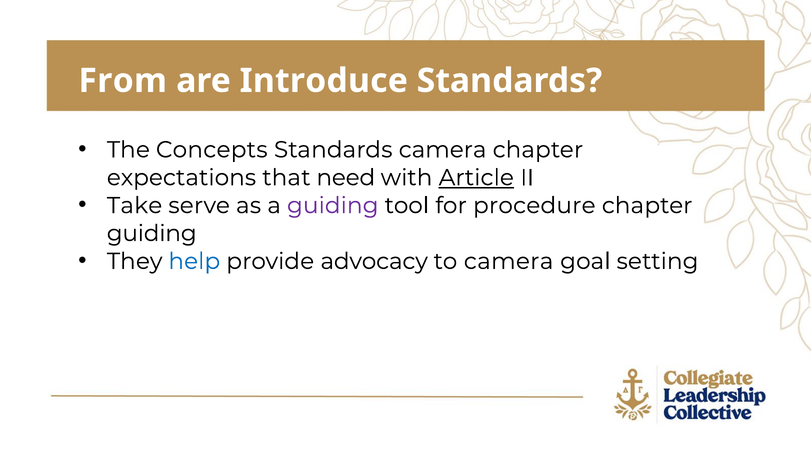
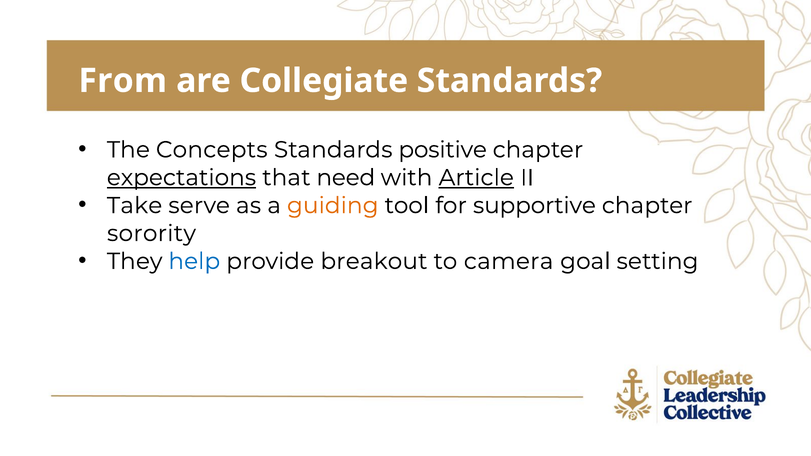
Introduce: Introduce -> Collegiate (324, 81)
Standards camera: camera -> positive (443, 150)
expectations underline: none -> present (181, 178)
guiding colour: purple -> orange (333, 206)
procedure: procedure -> supportive (534, 206)
guiding: guiding -> sorority (151, 233)
advocacy: advocacy -> breakout (374, 261)
